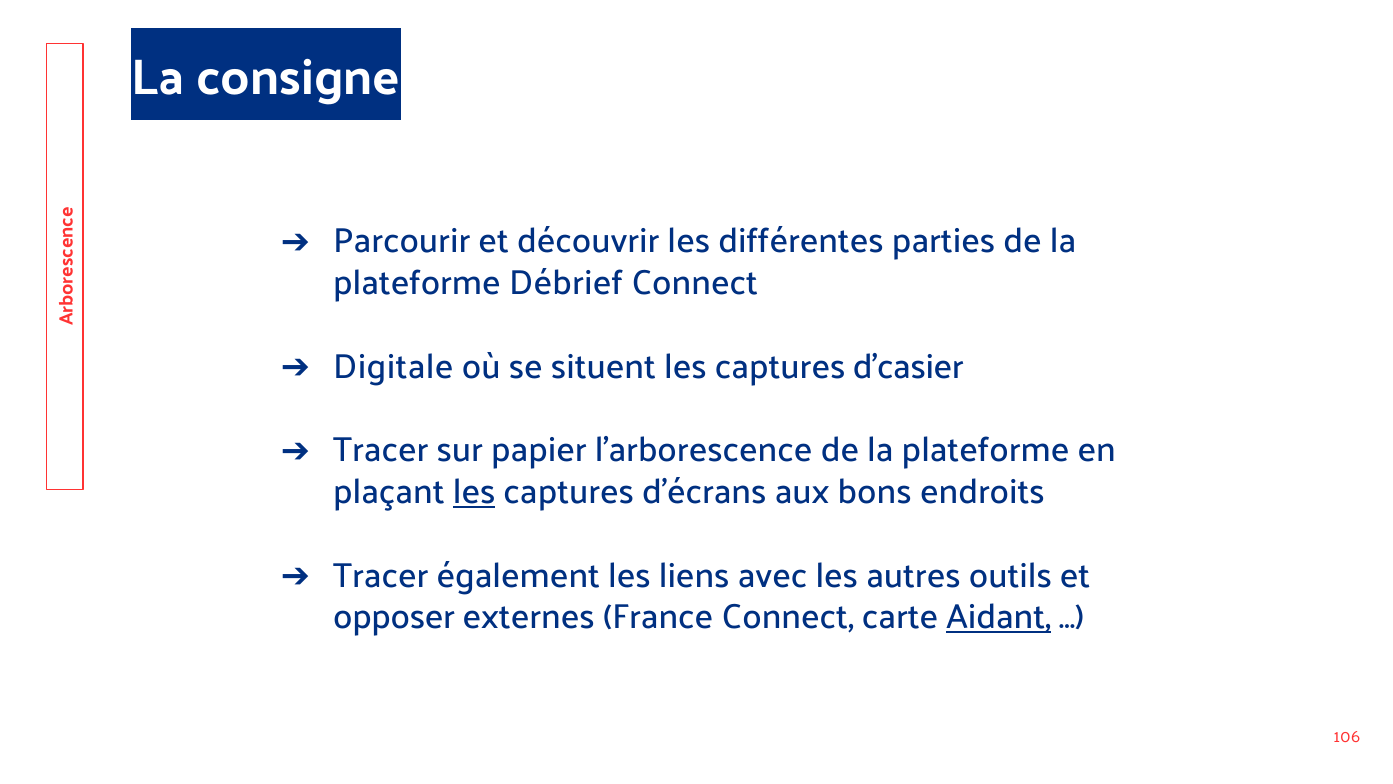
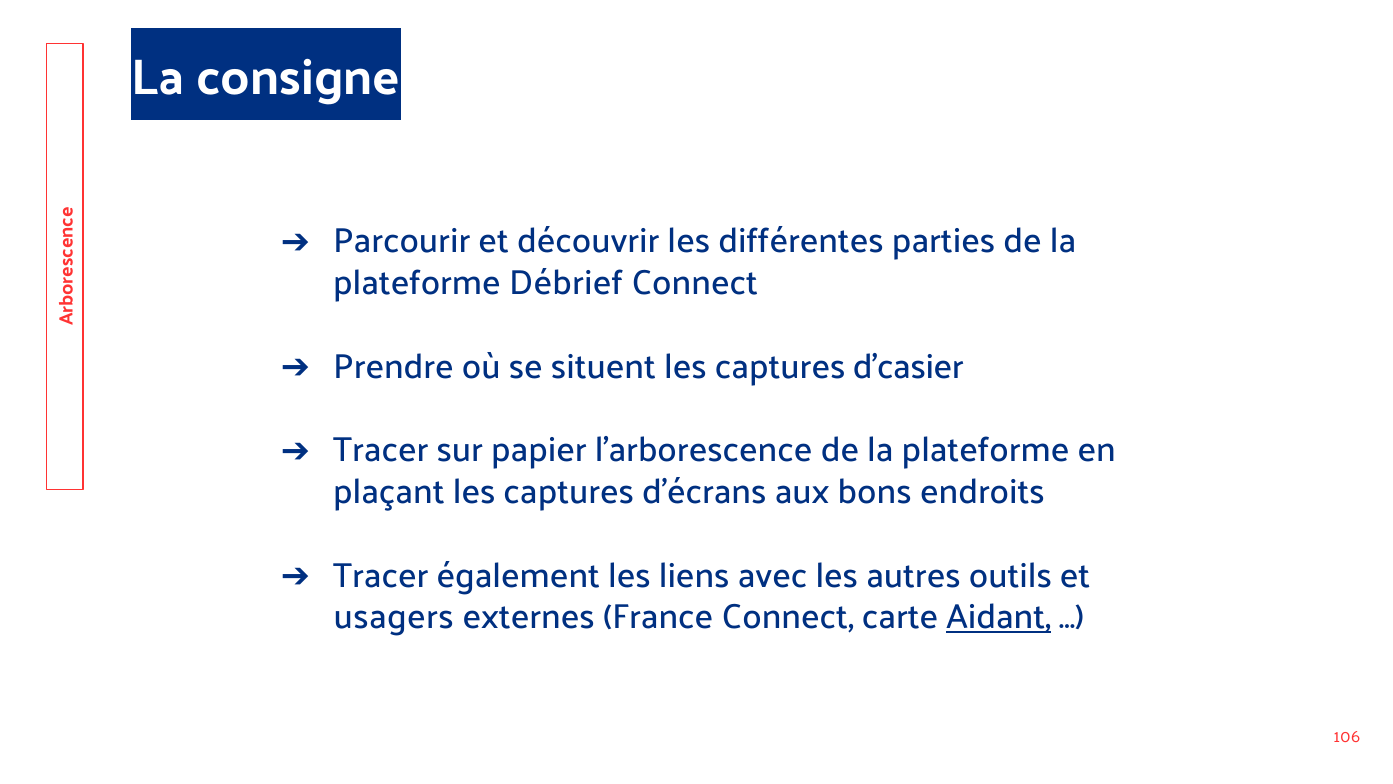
Digitale: Digitale -> Prendre (393, 366)
les underline: present -> none (474, 492)
opposer: opposer -> usagers (394, 617)
